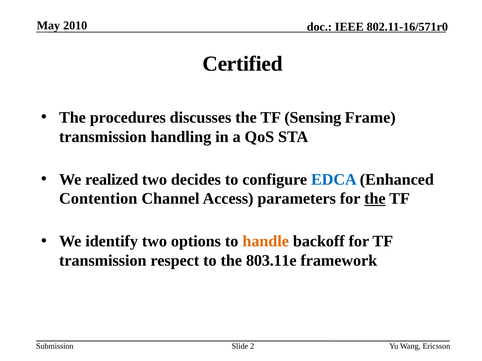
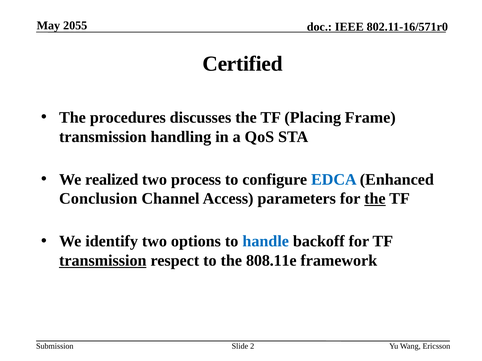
2010: 2010 -> 2055 (75, 26)
Sensing: Sensing -> Placing (313, 118)
decides: decides -> process (196, 180)
Contention: Contention -> Conclusion (98, 199)
handle colour: orange -> blue (266, 242)
transmission underline: none -> present (103, 261)
803.11e: 803.11e -> 808.11e (271, 261)
